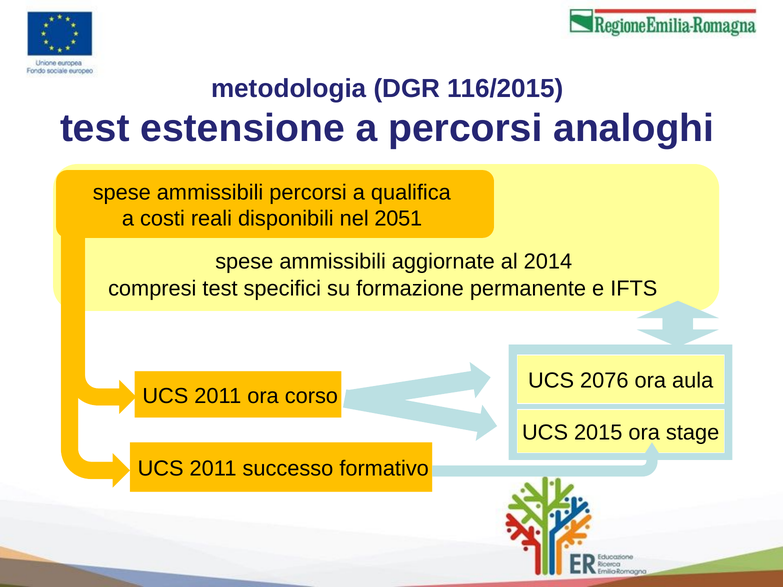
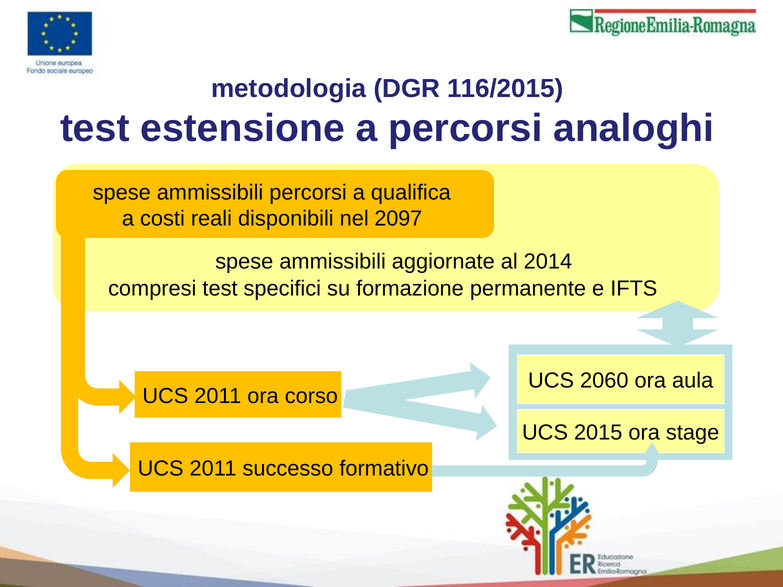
2051: 2051 -> 2097 (398, 219)
2076: 2076 -> 2060 (604, 381)
